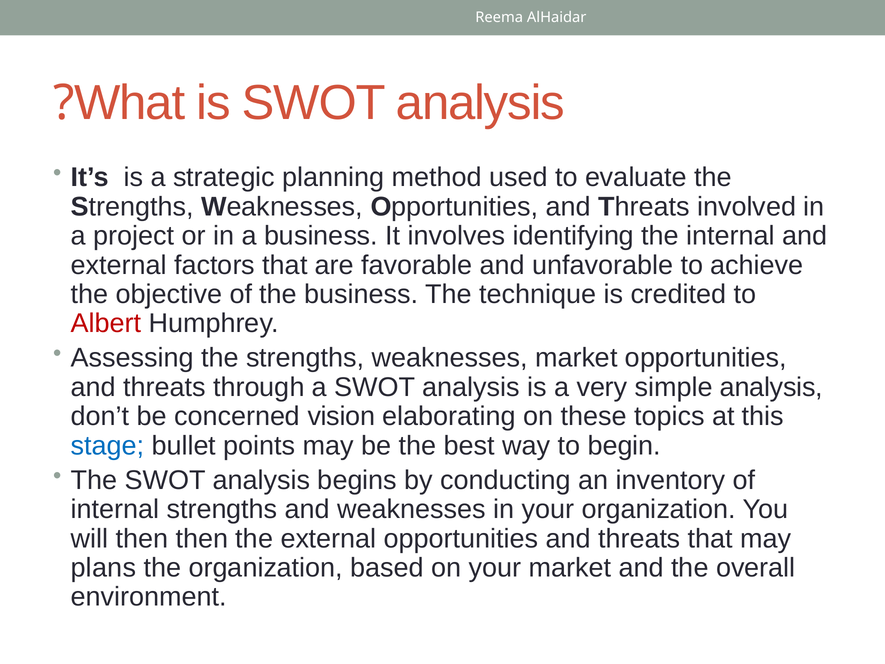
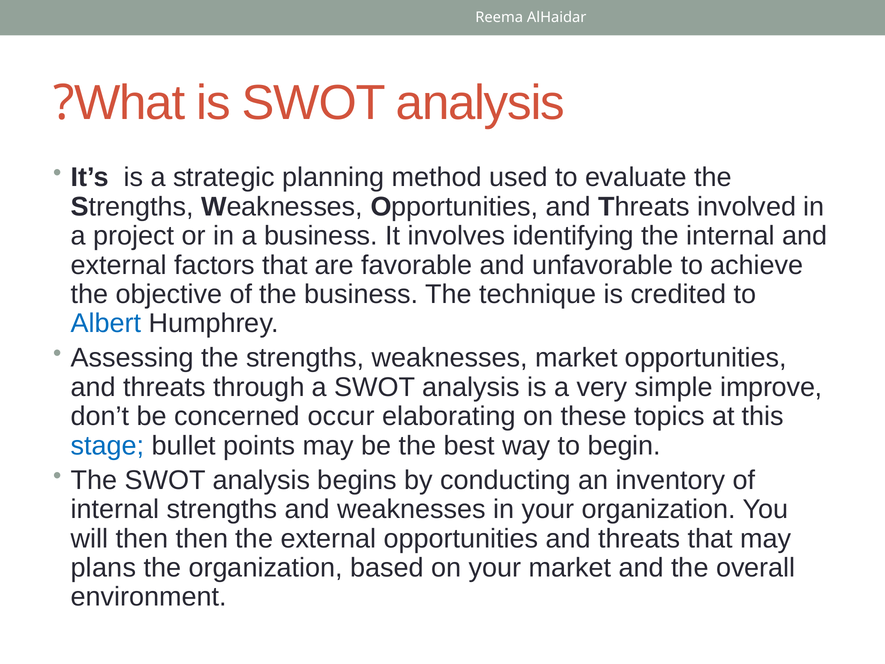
Albert colour: red -> blue (106, 323)
simple analysis: analysis -> improve (771, 387)
vision: vision -> occur (341, 416)
